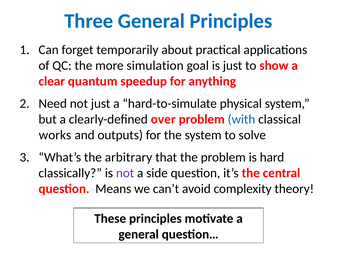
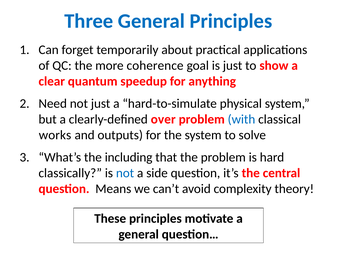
simulation: simulation -> coherence (155, 65)
arbitrary: arbitrary -> including (129, 157)
not colour: purple -> blue (125, 173)
